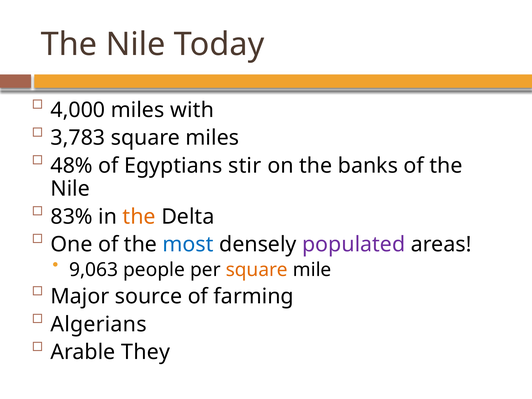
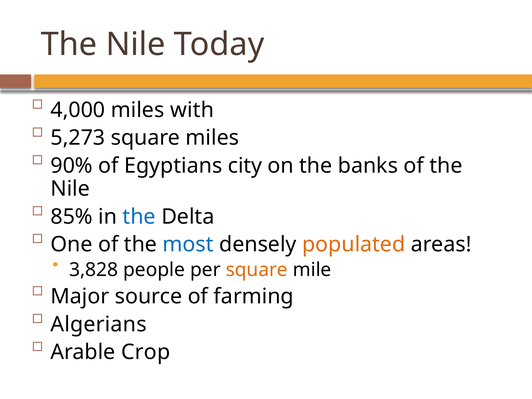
3,783: 3,783 -> 5,273 (78, 138)
48%: 48% -> 90% (72, 166)
stir: stir -> city (245, 166)
83%: 83% -> 85% (72, 217)
the colour: orange -> blue (139, 217)
populated colour: purple -> orange (354, 244)
9,063: 9,063 -> 3,828 (94, 270)
They: They -> Crop (146, 352)
